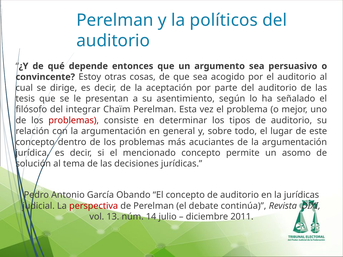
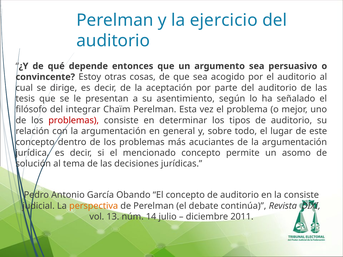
políticos: políticos -> ejercicio (224, 20)
la jurídicas: jurídicas -> consiste (301, 195)
perspectiva colour: red -> orange (94, 206)
